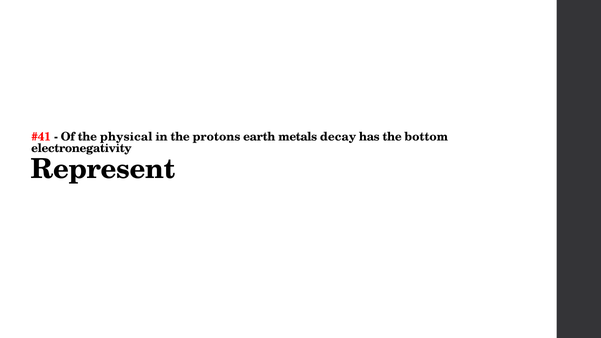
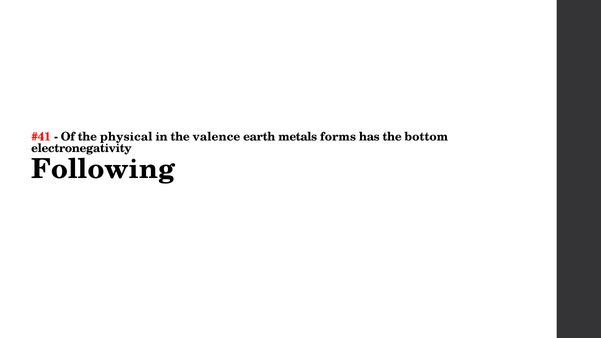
protons: protons -> valence (216, 137)
decay: decay -> forms (338, 137)
Represent: Represent -> Following (103, 169)
